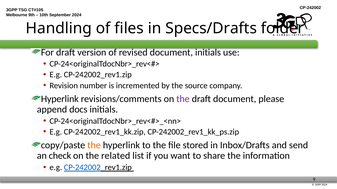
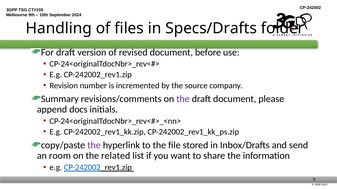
document initials: initials -> before (208, 52)
Hyperlink: Hyperlink -> Summary (60, 99)
the colour: orange -> purple (94, 146)
check: check -> room (60, 156)
